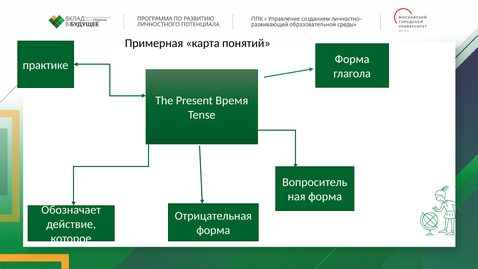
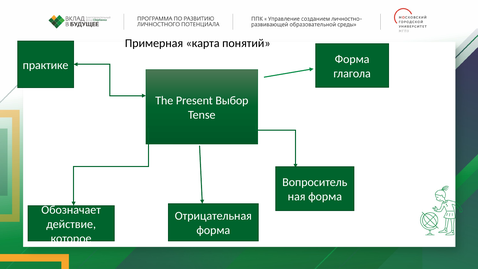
Время: Время -> Выбор (232, 101)
